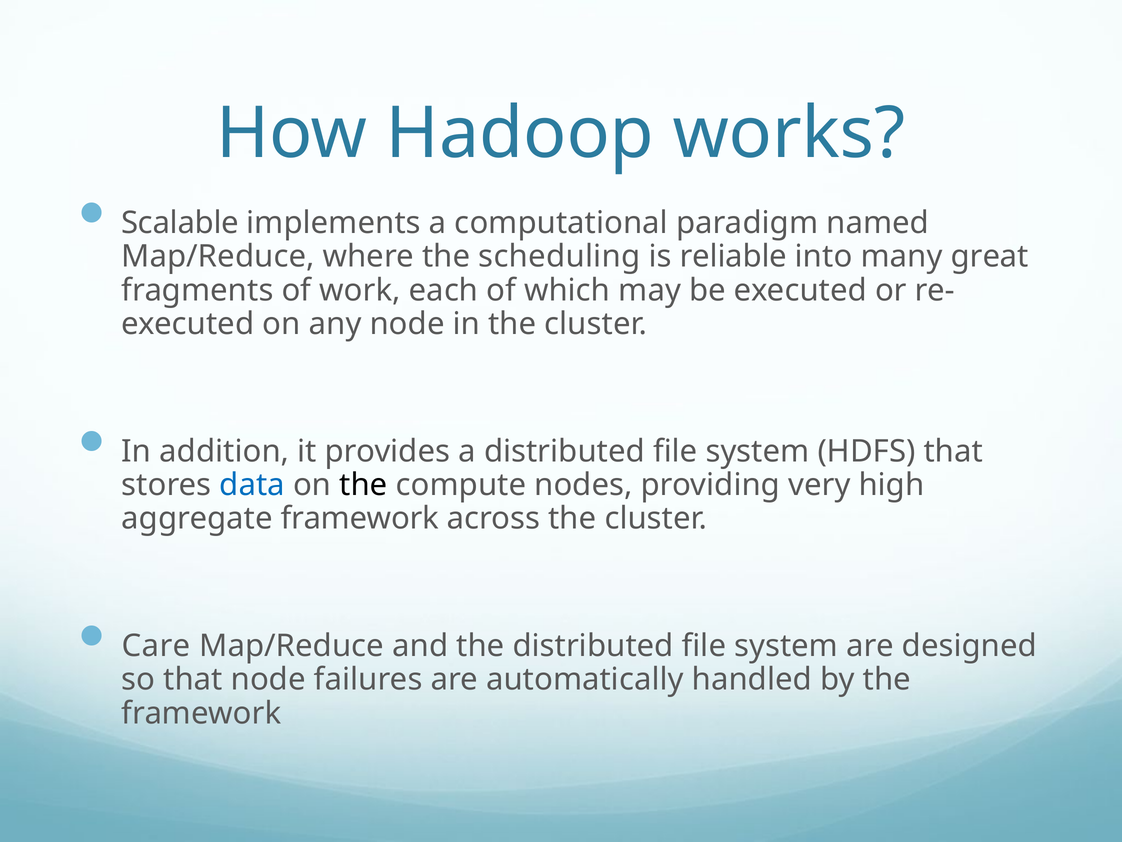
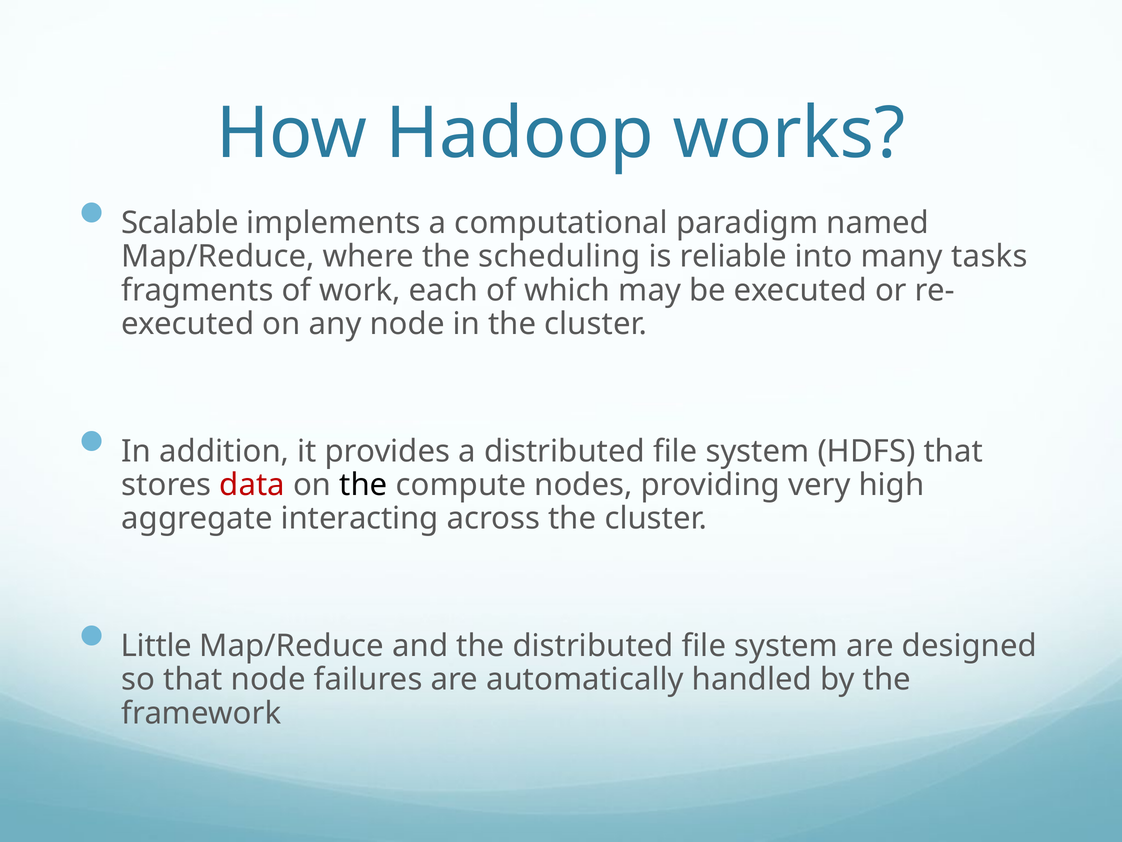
great: great -> tasks (989, 257)
data colour: blue -> red (252, 485)
aggregate framework: framework -> interacting (360, 518)
Care: Care -> Little (156, 646)
